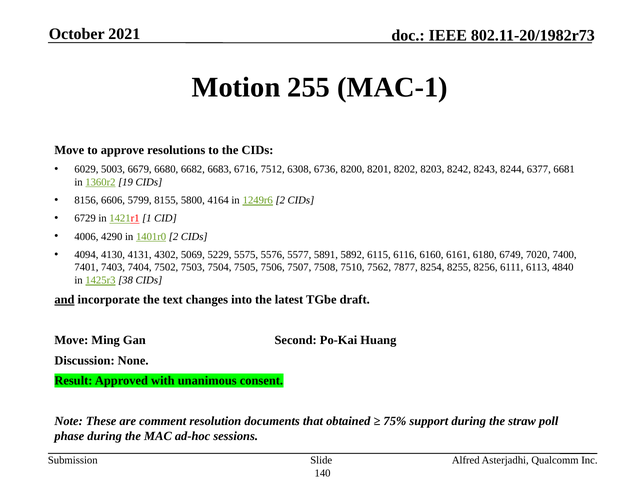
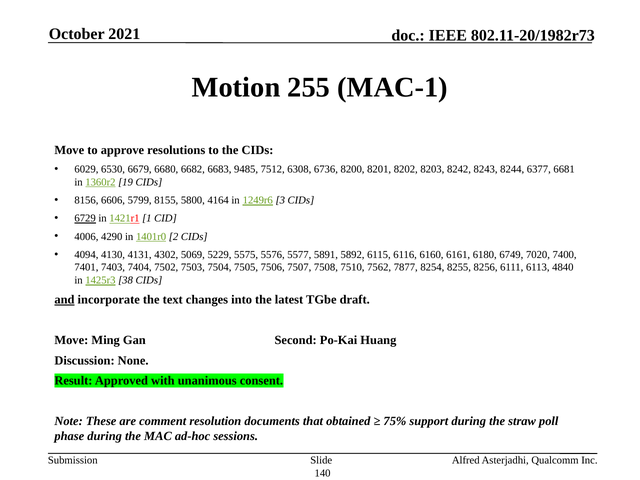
5003: 5003 -> 6530 (113, 169)
6716: 6716 -> 9485 (246, 169)
1249r6 2: 2 -> 3 (280, 200)
6729 underline: none -> present (85, 218)
